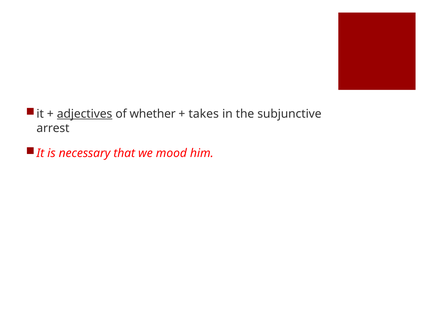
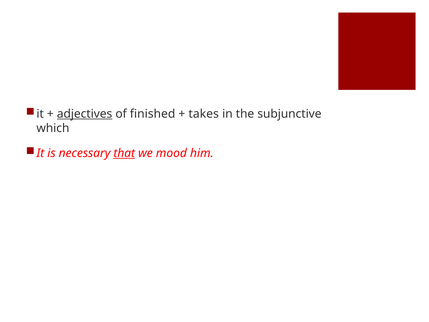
whether: whether -> finished (153, 114)
arrest: arrest -> which (53, 128)
that underline: none -> present (124, 153)
